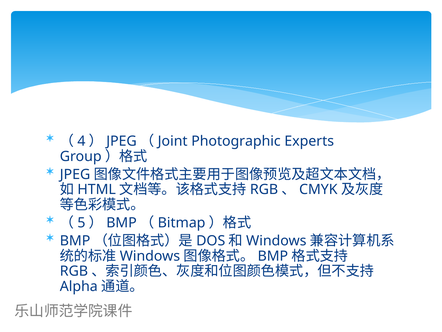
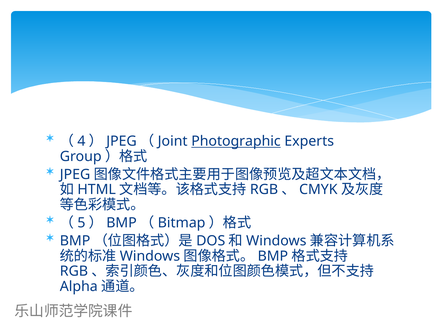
Photographic underline: none -> present (236, 141)
